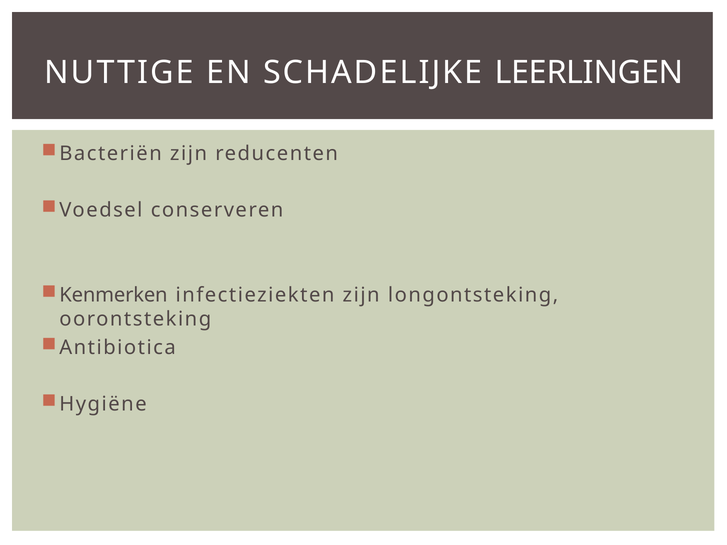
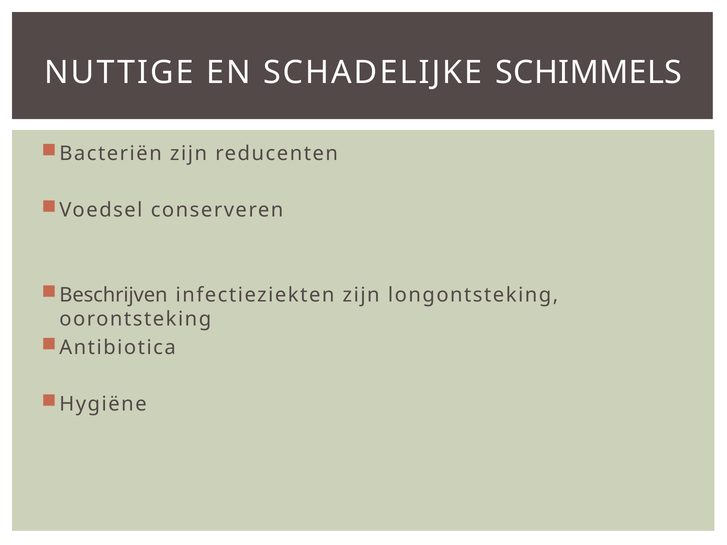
LEERLINGEN: LEERLINGEN -> SCHIMMELS (589, 72)
Kenmerken: Kenmerken -> Beschrijven (113, 295)
